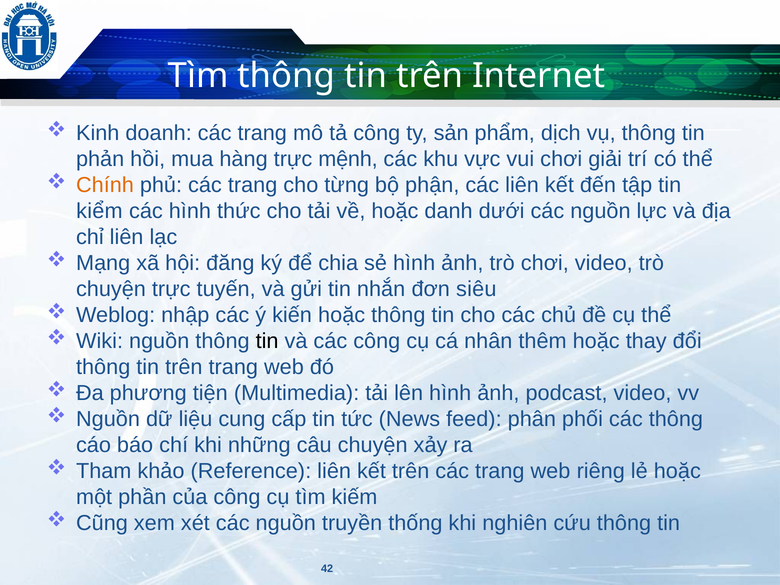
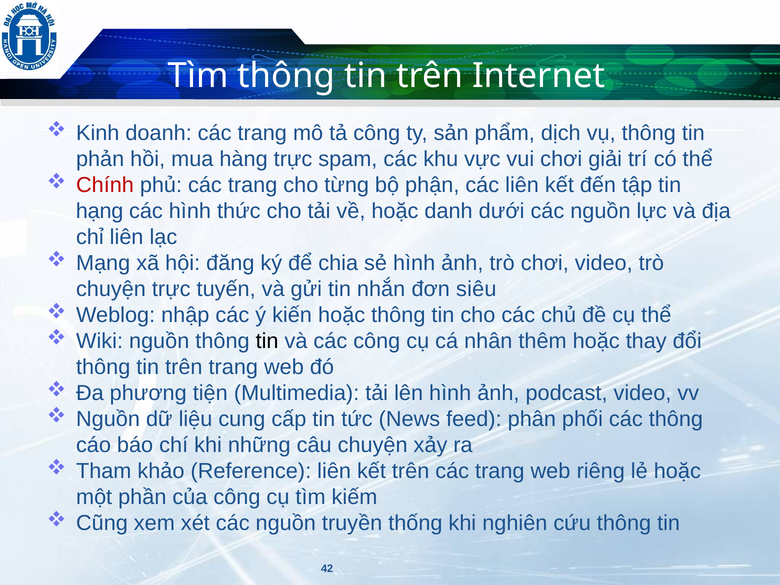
mệnh: mệnh -> spam (348, 159)
Chính colour: orange -> red (105, 185)
kiểm: kiểm -> hạng (100, 211)
